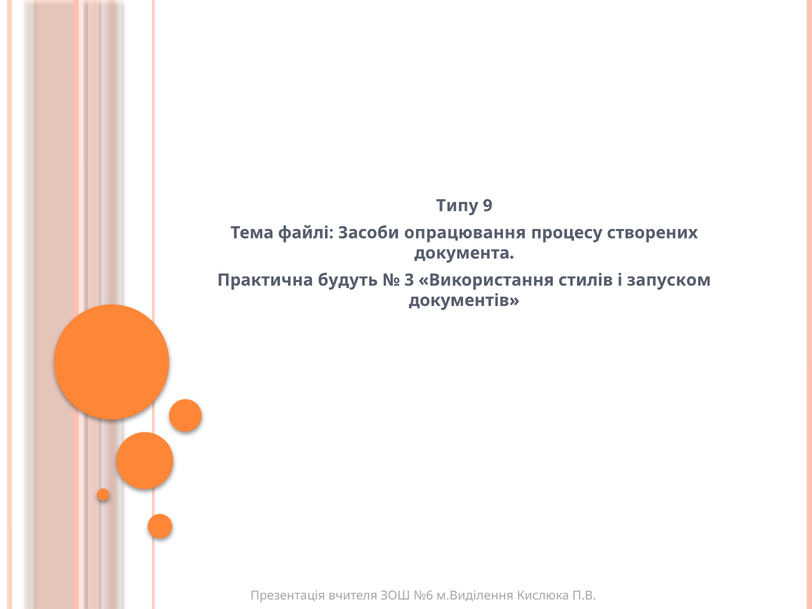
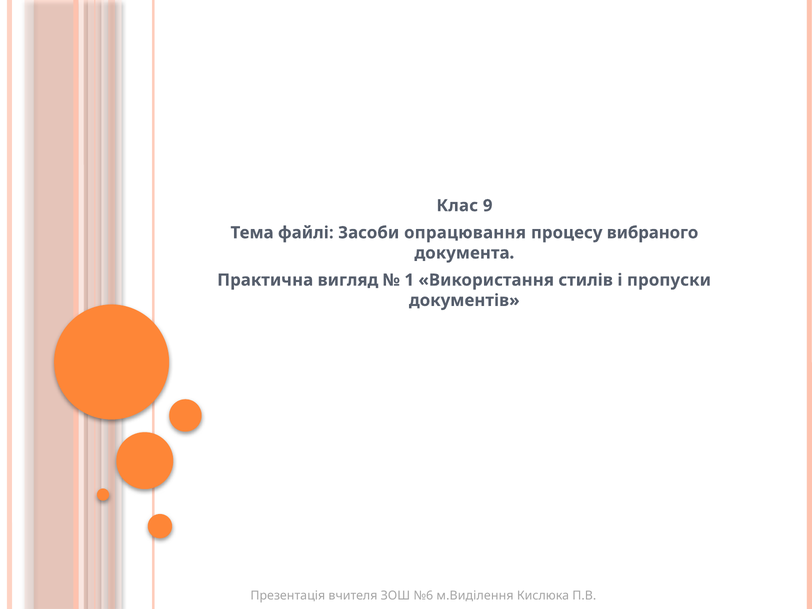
Типу: Типу -> Клас (457, 206)
створених: створених -> вибраного (652, 233)
будуть: будуть -> вигляд (348, 280)
3: 3 -> 1 (409, 280)
запуском: запуском -> пропуски (669, 280)
